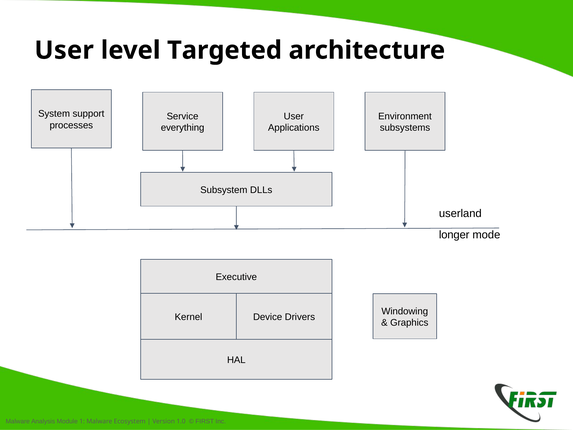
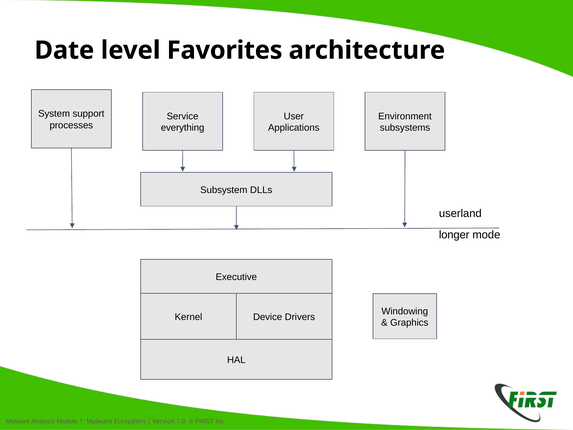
User: User -> Date (64, 50)
Targeted: Targeted -> Favorites (225, 50)
